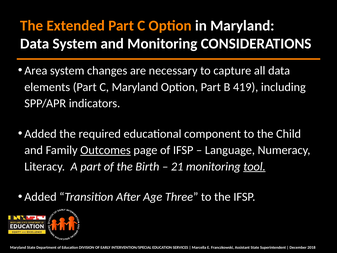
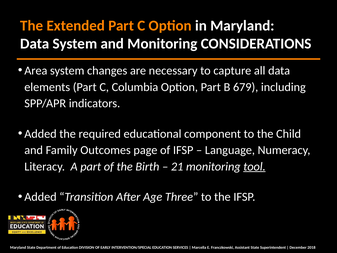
C Maryland: Maryland -> Columbia (135, 87)
419: 419 -> 679 (246, 87)
Outcomes underline: present -> none (106, 150)
